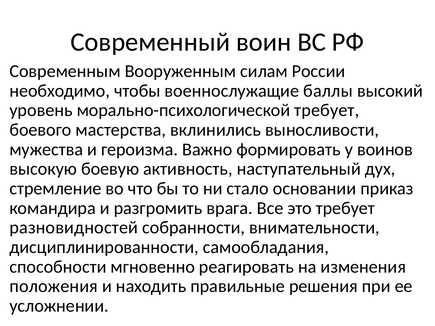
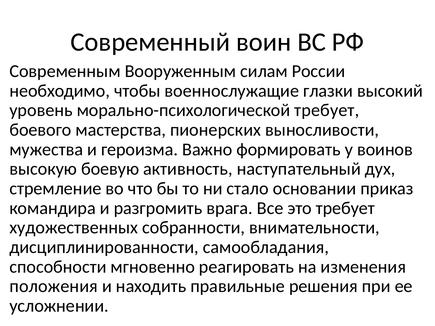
баллы: баллы -> глазки (328, 91)
вклинились: вклинились -> пионерских (216, 130)
разновидностей: разновидностей -> художественных (74, 228)
